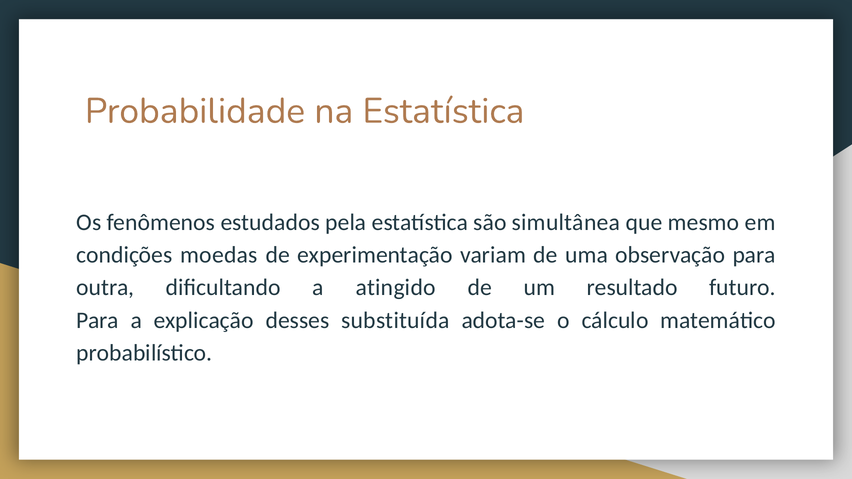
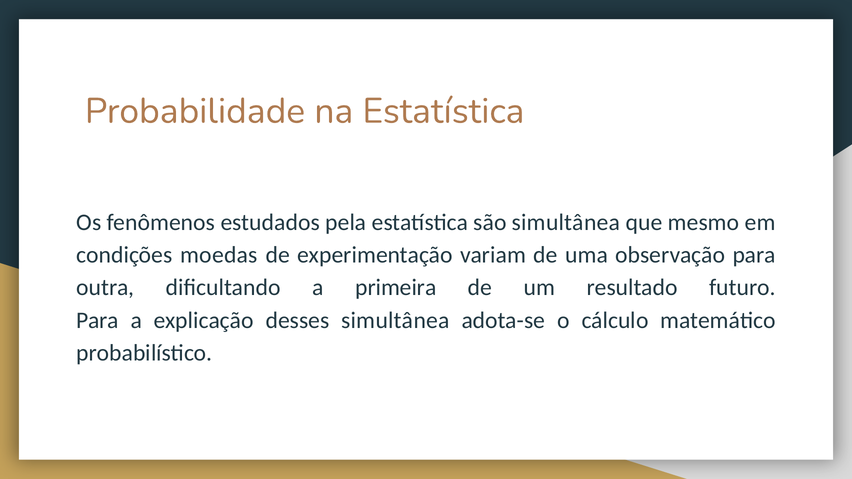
atingido: atingido -> primeira (396, 288)
desses substituída: substituída -> simultânea (395, 320)
